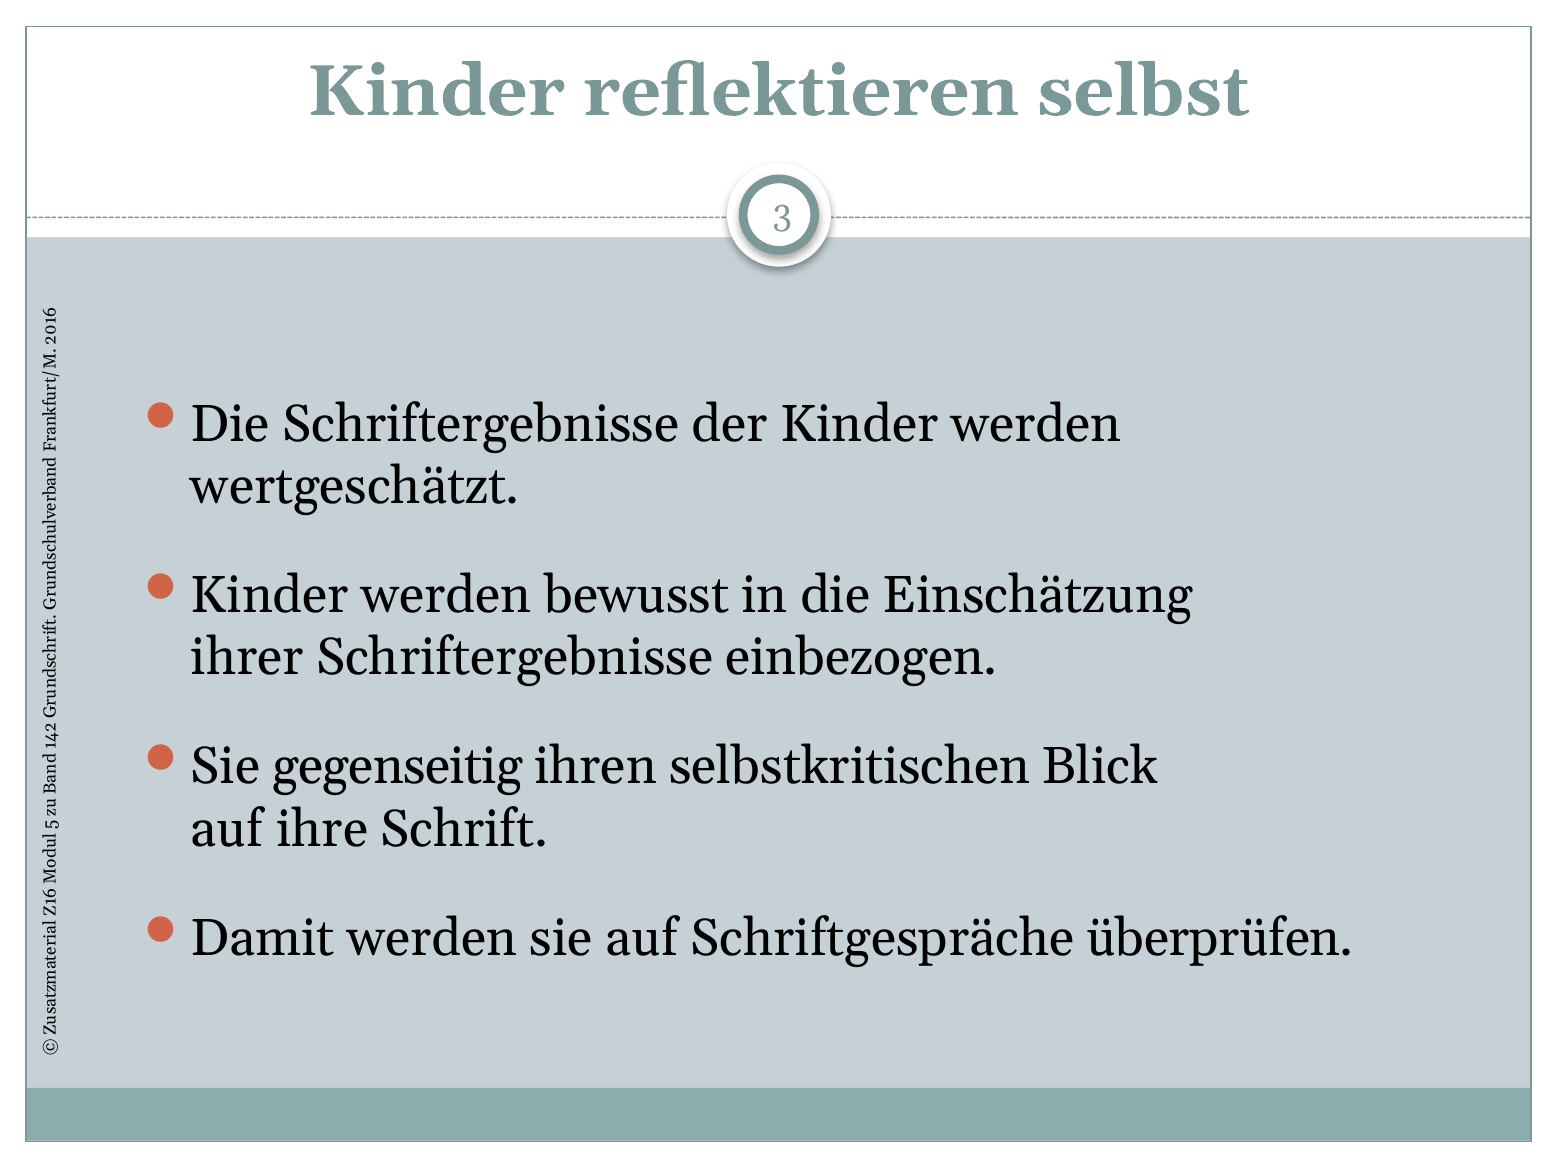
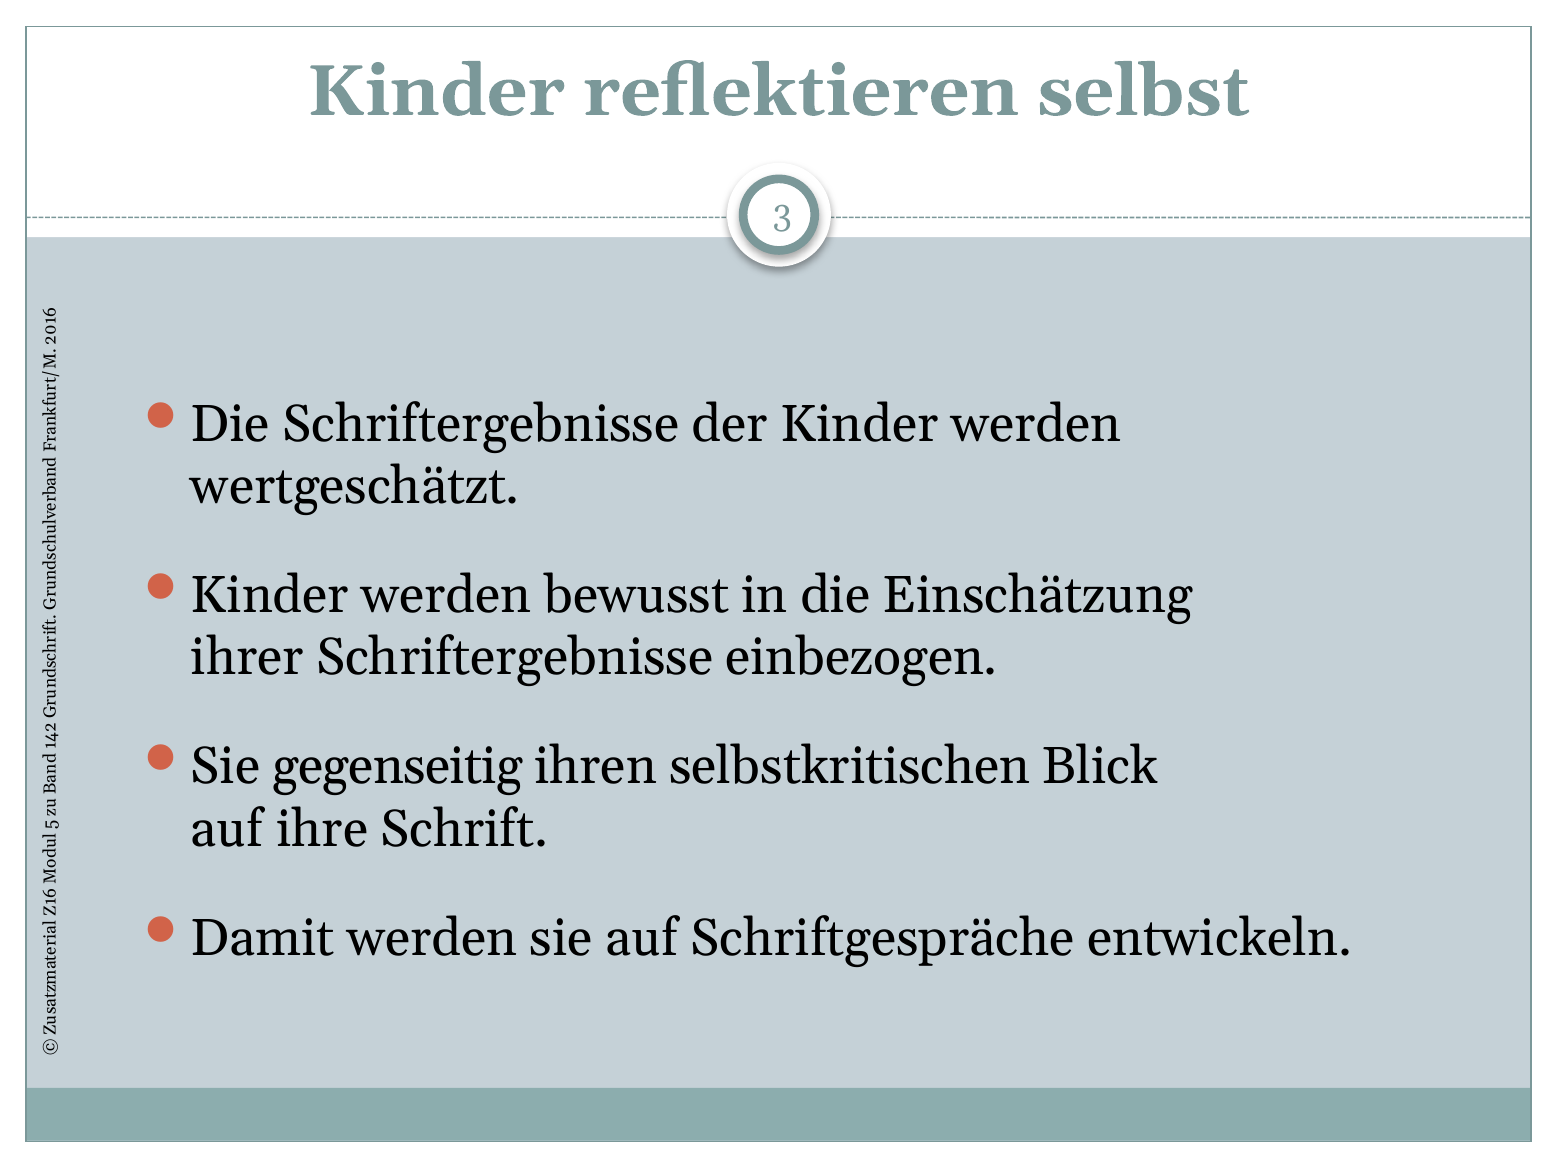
überprüfen: überprüfen -> entwickeln (1220, 939)
